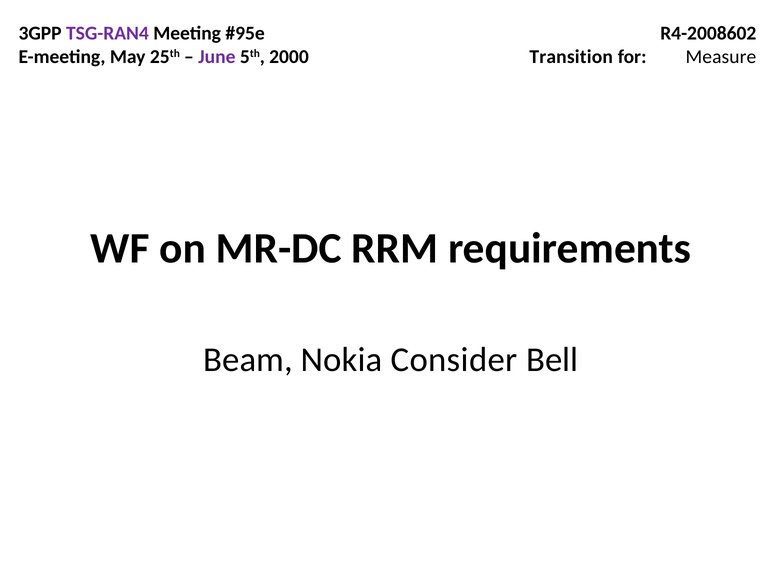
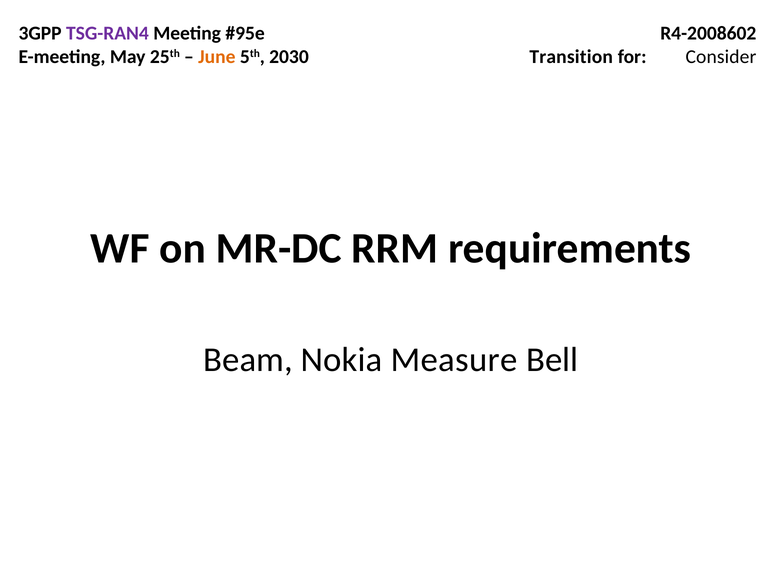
June colour: purple -> orange (217, 57)
2000: 2000 -> 2030 (289, 57)
Measure: Measure -> Consider (721, 57)
Consider: Consider -> Measure (454, 360)
